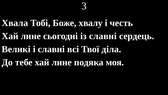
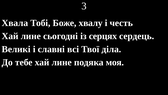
із славні: славні -> серцях (103, 36)
